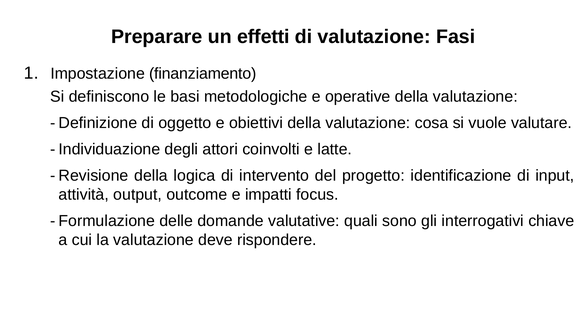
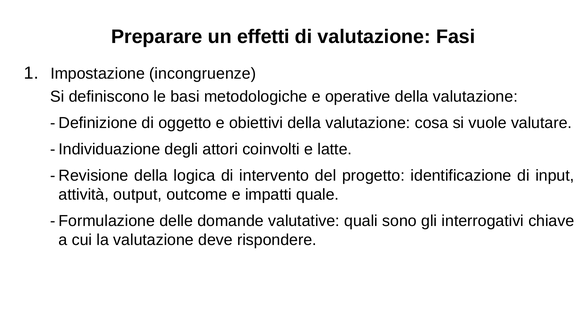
finanziamento: finanziamento -> incongruenze (203, 74)
focus: focus -> quale (318, 195)
